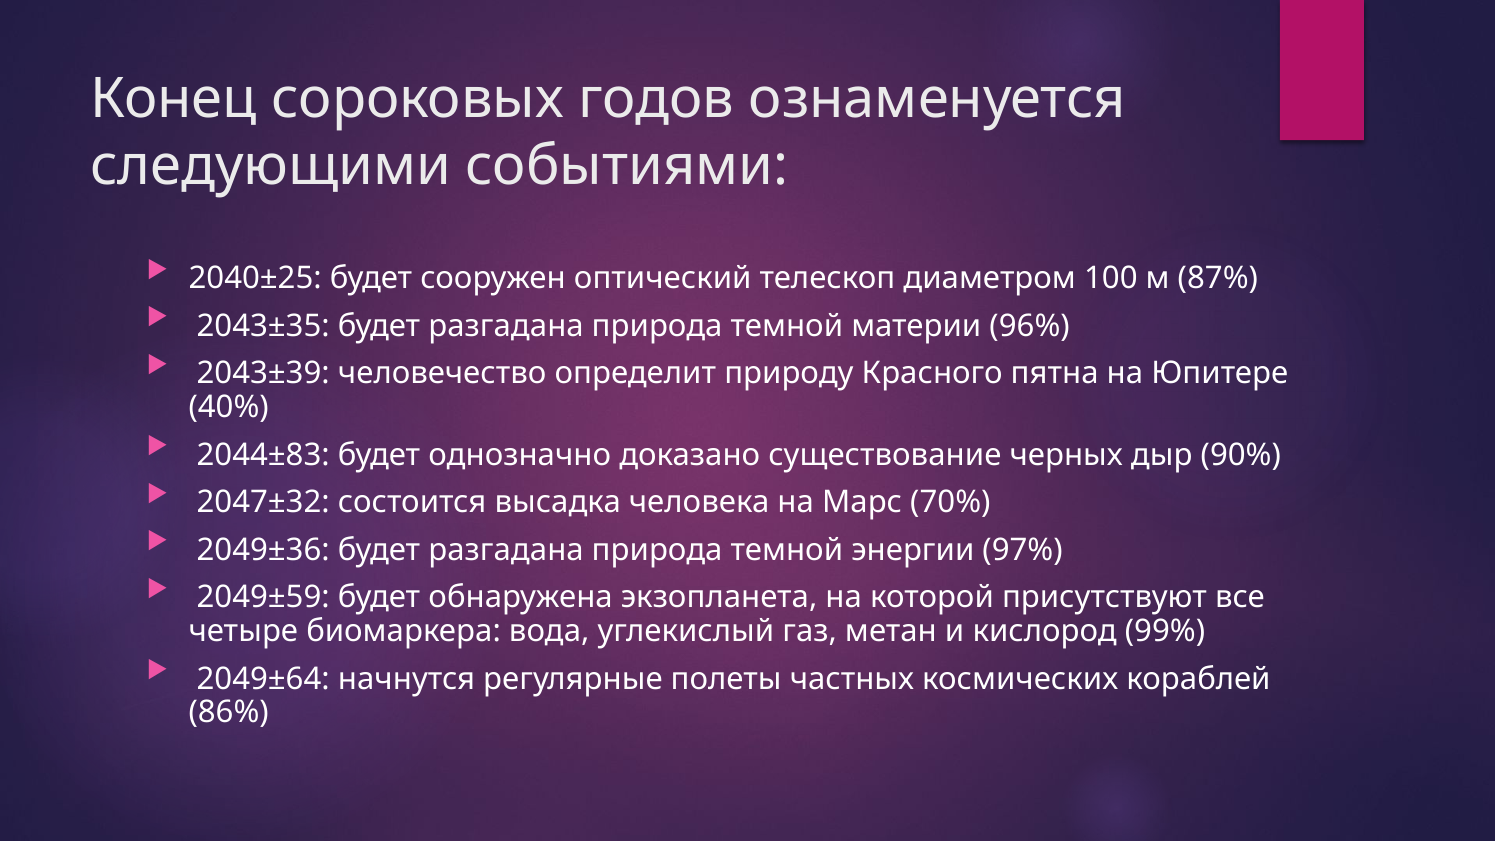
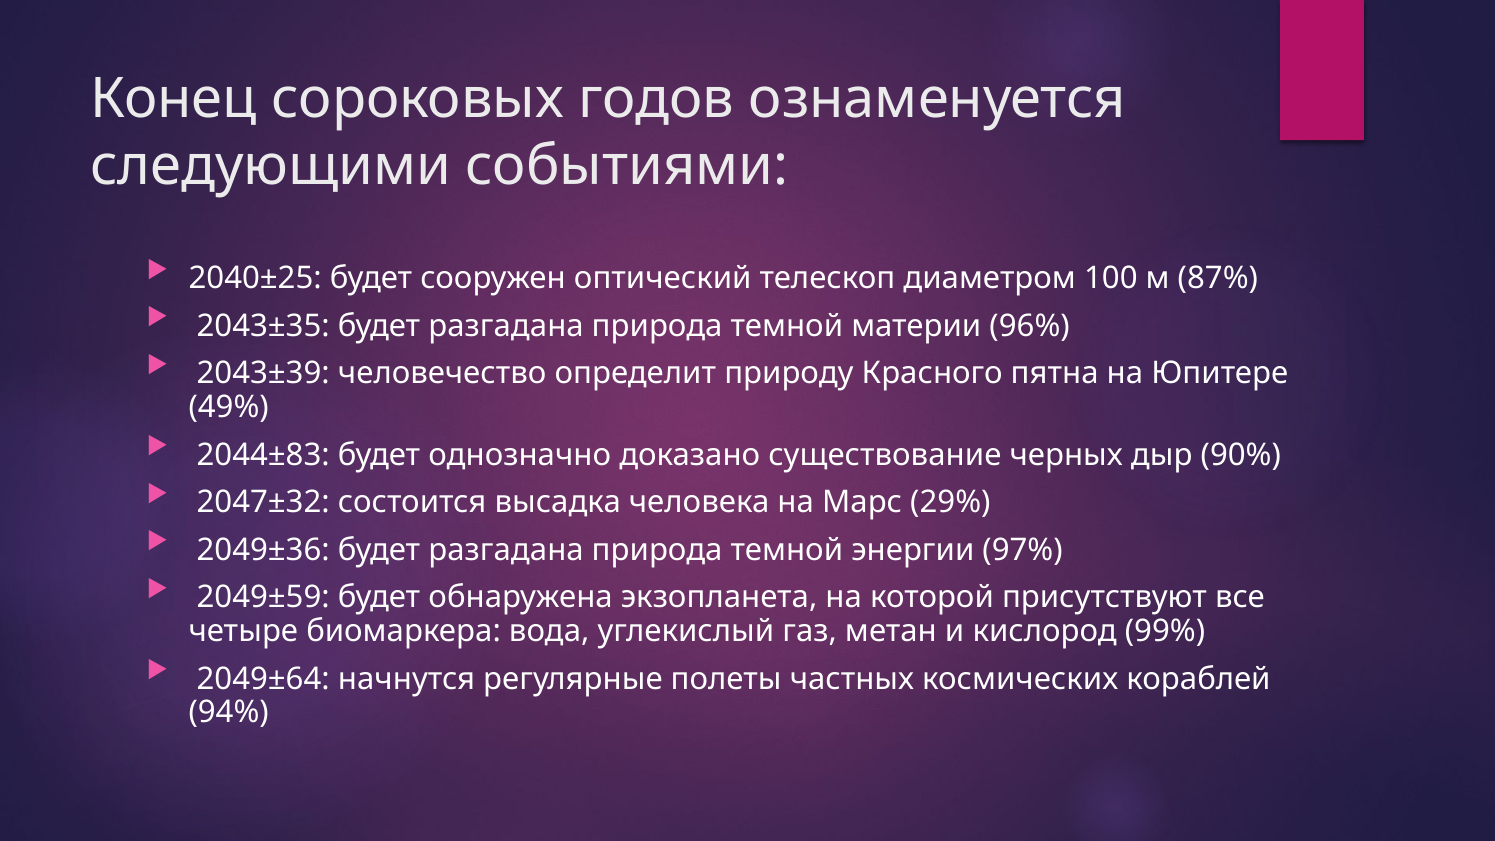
40%: 40% -> 49% (229, 407)
70%: 70% -> 29% (950, 502)
86%: 86% -> 94% (229, 713)
